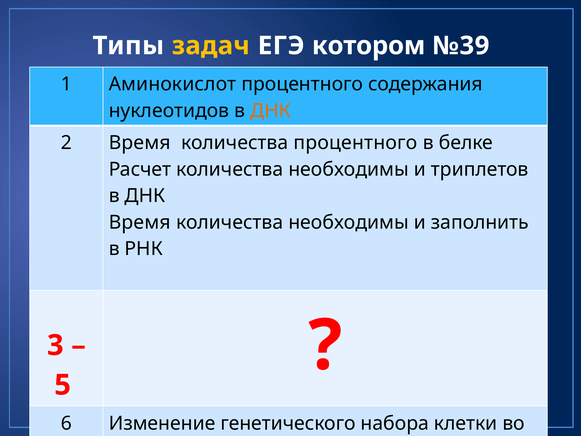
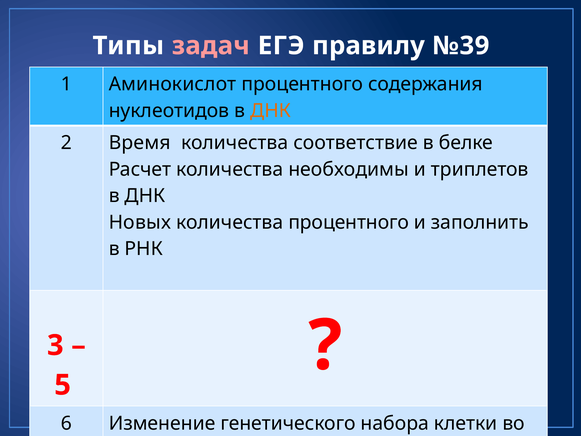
задач colour: yellow -> pink (211, 46)
котором: котором -> правилу (368, 46)
количества процентного: процентного -> соответствие (356, 143)
Время: Время -> Новых (140, 222)
необходимы: необходимы -> процентного (349, 222)
